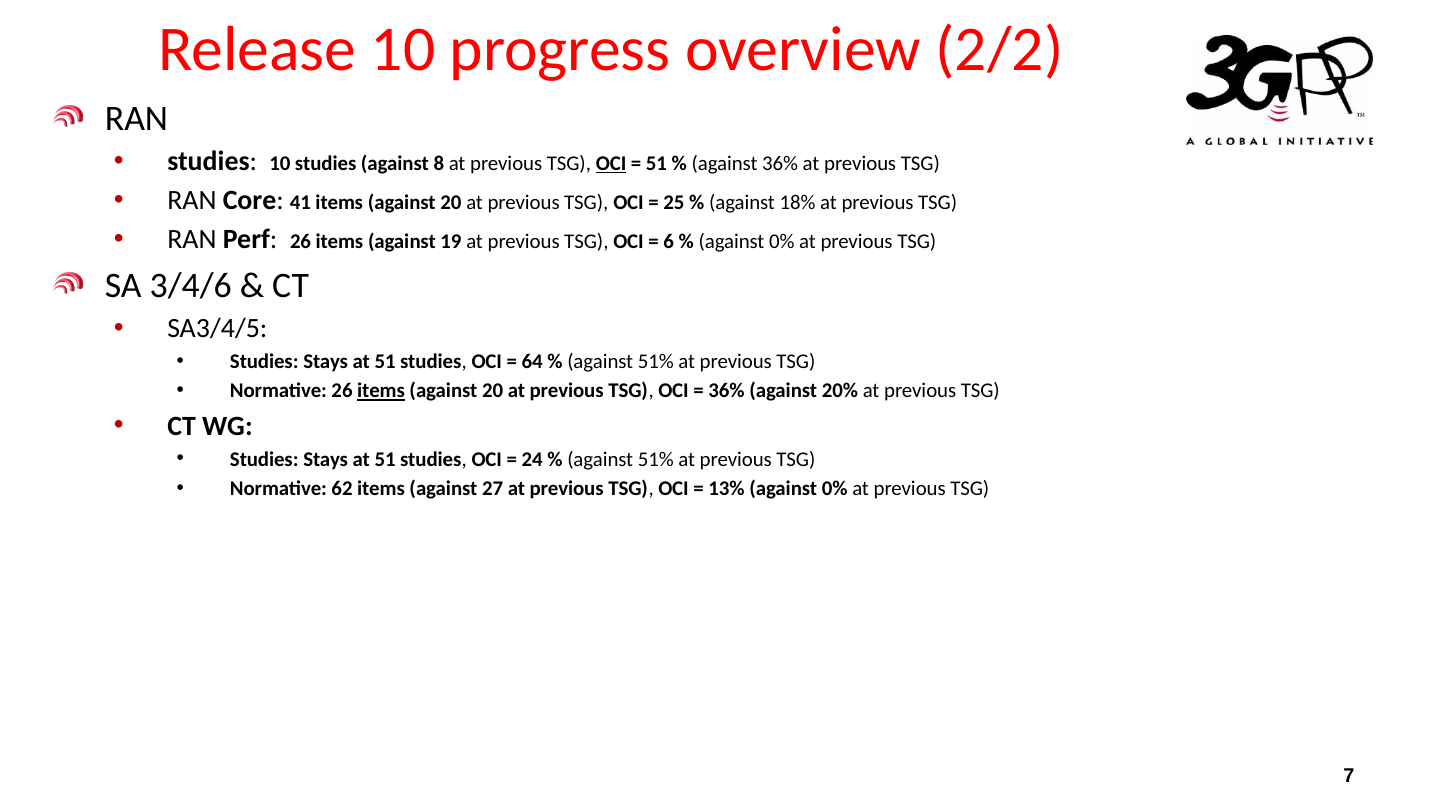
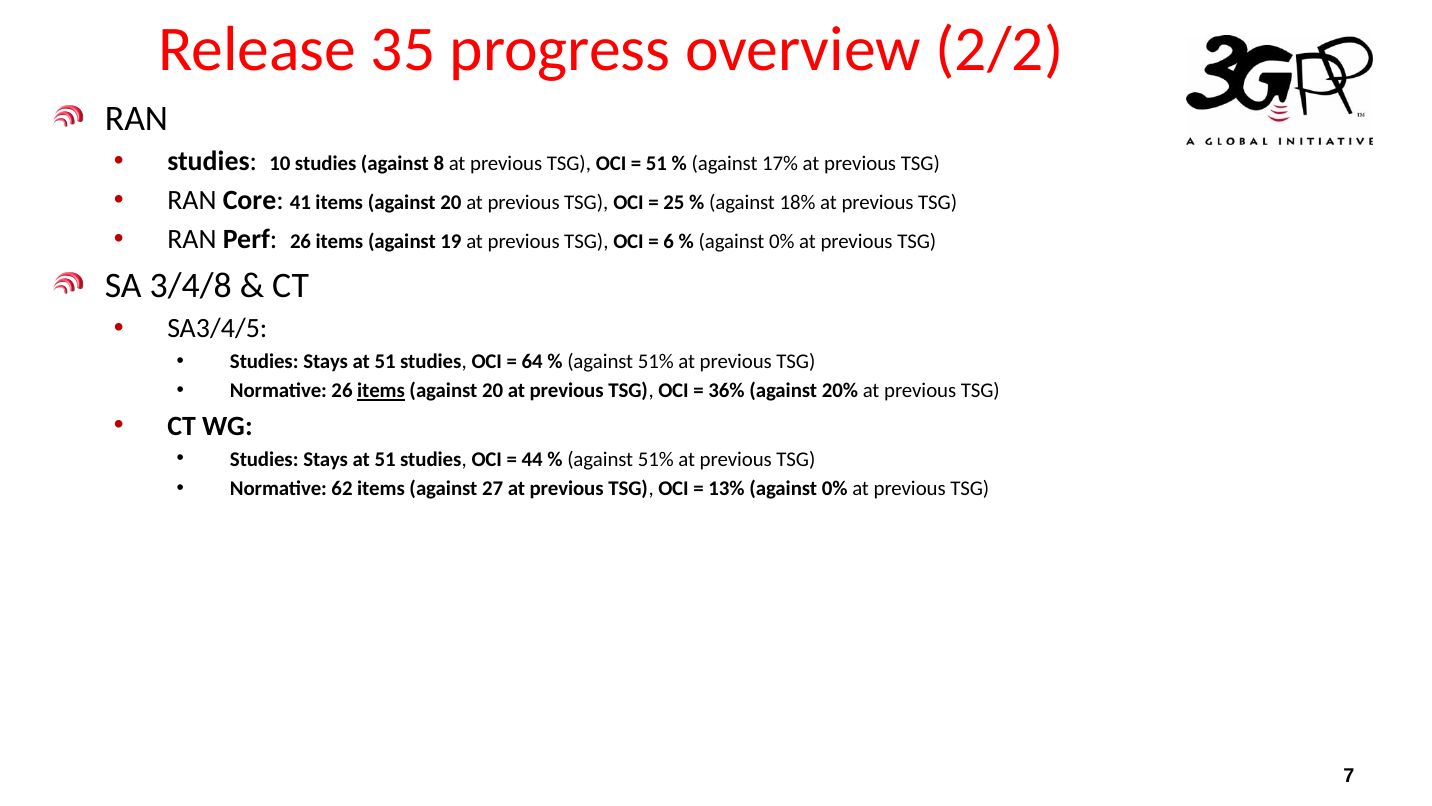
Release 10: 10 -> 35 (403, 50)
OCI underline: present -> none (611, 164)
against 36%: 36% -> 17% (780, 164)
3/4/6: 3/4/6 -> 3/4/8 (191, 285)
24: 24 -> 44 (532, 459)
